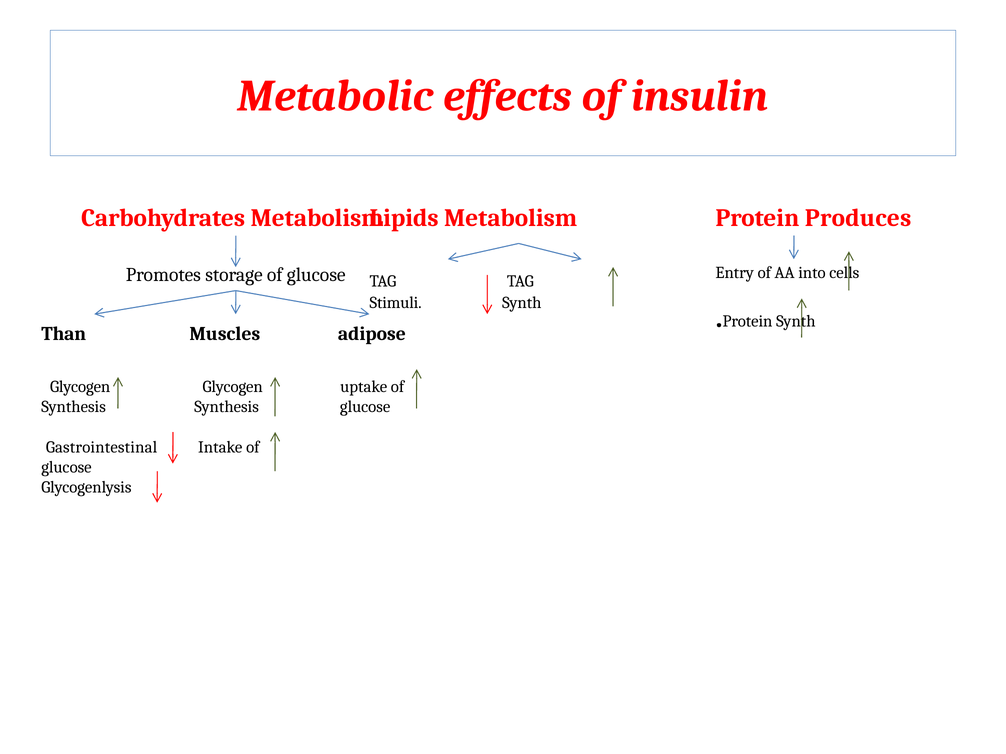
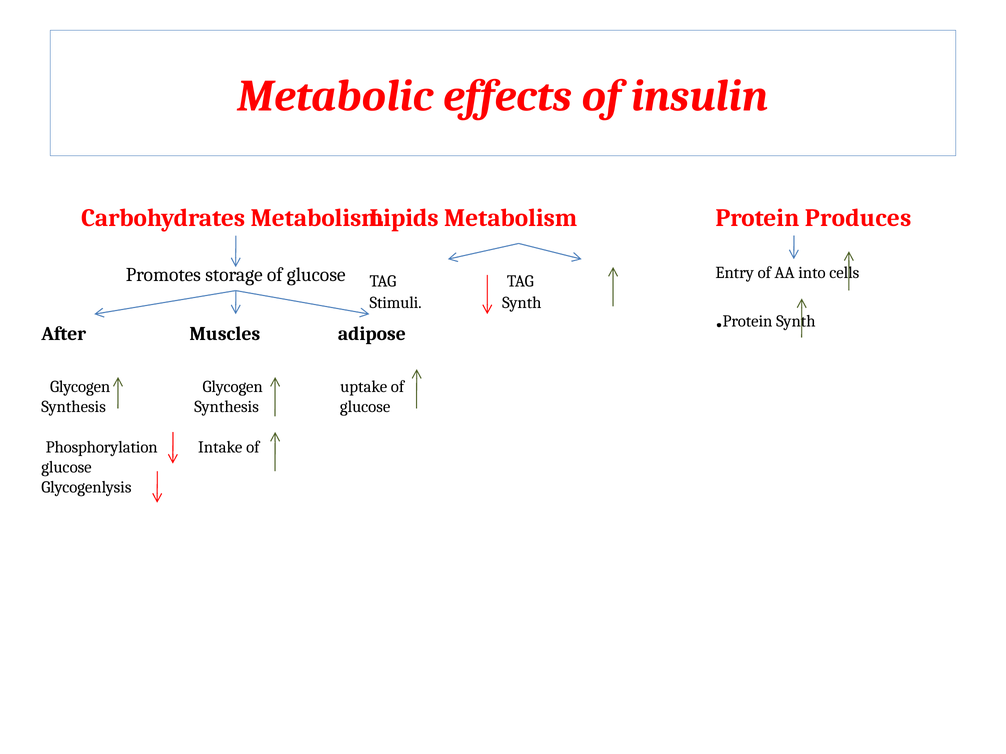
Than: Than -> After (64, 334)
Gastrointestinal: Gastrointestinal -> Phosphorylation (102, 447)
